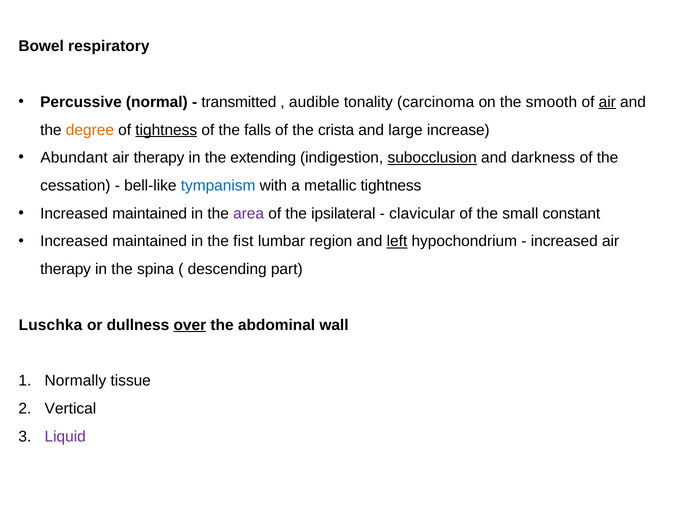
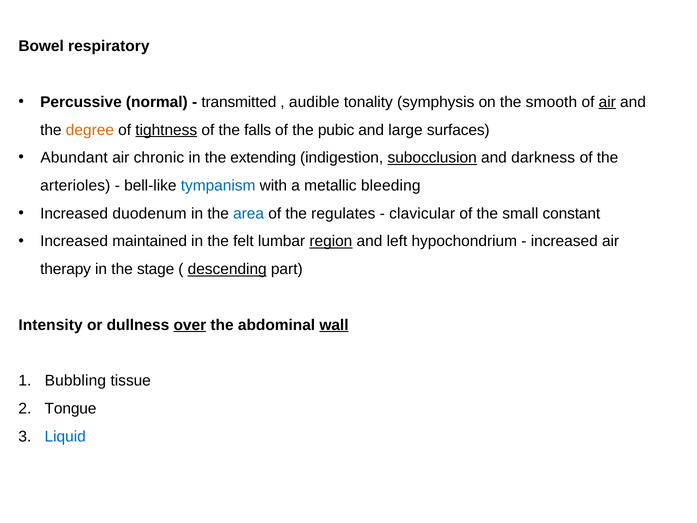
carcinoma: carcinoma -> symphysis (436, 102)
crista: crista -> pubic (336, 130)
increase: increase -> surfaces (458, 130)
therapy: therapy -> chronic (159, 158)
cessation: cessation -> arterioles (75, 186)
metallic tightness: tightness -> bleeding (391, 186)
maintained: maintained -> duodenum (149, 213)
area colour: purple -> blue (249, 213)
ipsilateral: ipsilateral -> regulates (343, 213)
fist: fist -> felt (243, 241)
region underline: none -> present (331, 241)
left underline: present -> none (397, 241)
spina: spina -> stage (156, 269)
descending underline: none -> present (227, 269)
Luschka: Luschka -> Intensity (51, 325)
wall underline: none -> present (334, 325)
Normally: Normally -> Bubbling (75, 381)
Vertical: Vertical -> Tongue (71, 408)
Liquid colour: purple -> blue (65, 436)
